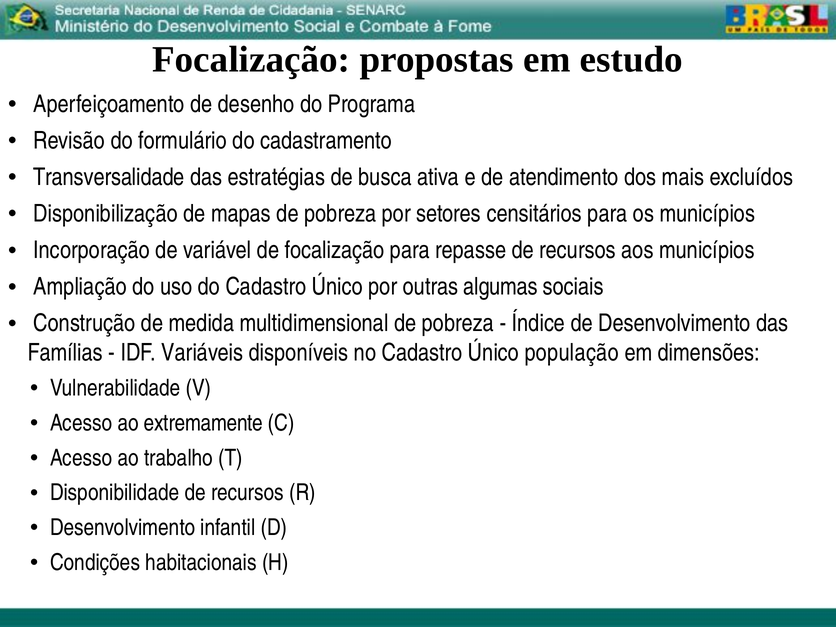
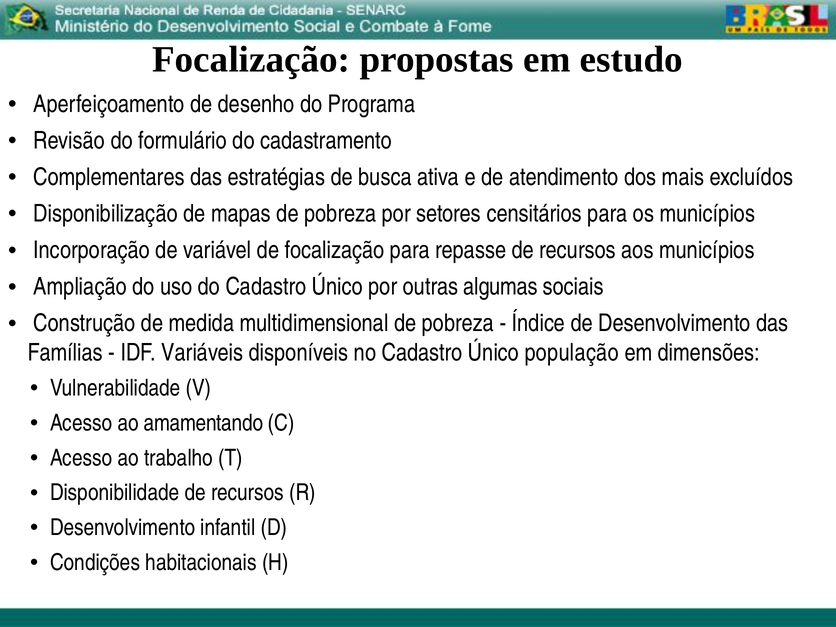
Transversalidade: Transversalidade -> Complementares (109, 177)
extremamente: extremamente -> amamentando (203, 423)
